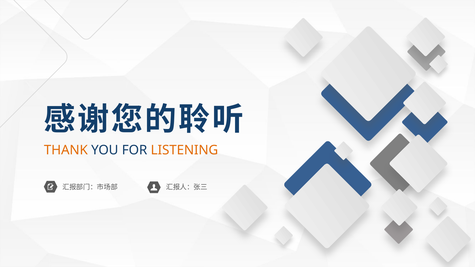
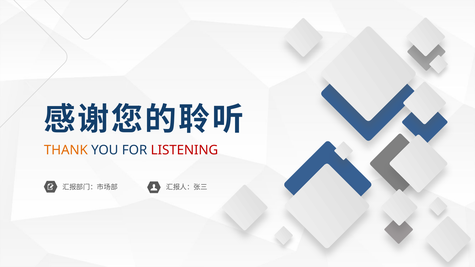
LISTENING colour: orange -> red (184, 150)
